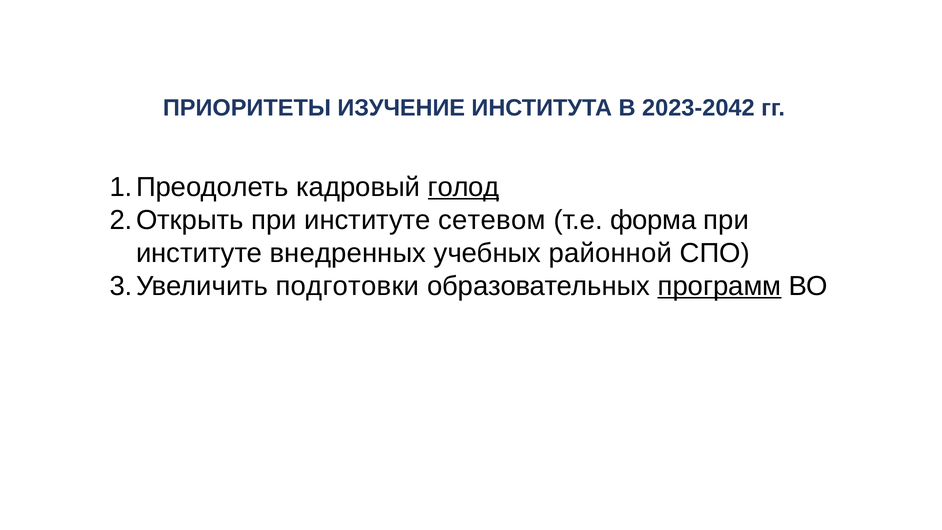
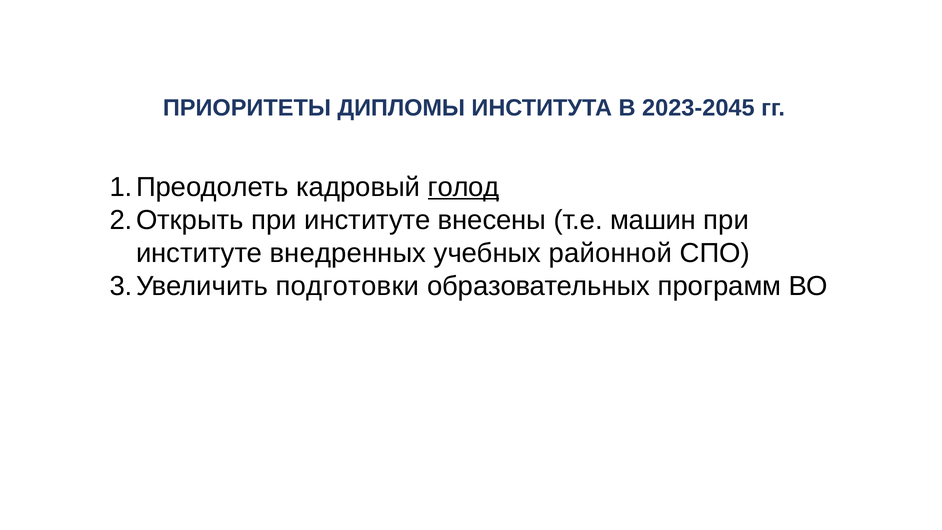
ИЗУЧЕНИЕ: ИЗУЧЕНИЕ -> ДИПЛОМЫ (401, 108)
2023-2042: 2023-2042 -> 2023-2045 (698, 108)
сетевом: сетевом -> внесены (492, 220)
форма: форма -> машин (653, 220)
программ underline: present -> none (719, 286)
